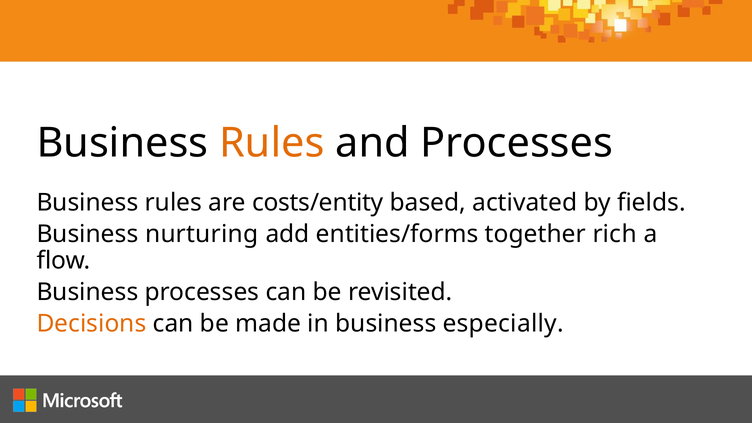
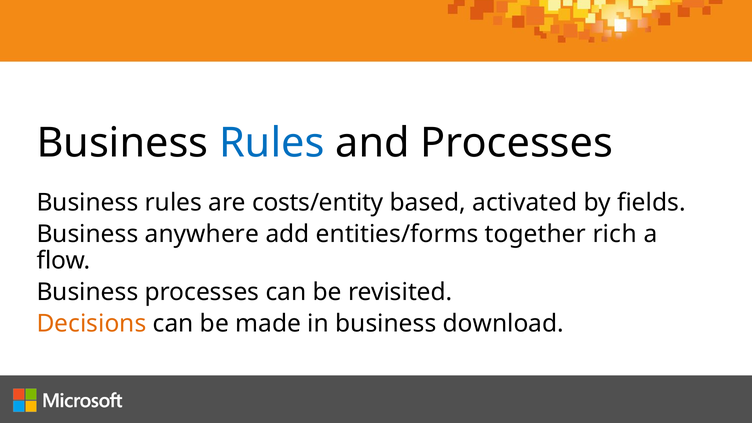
Rules colour: orange -> blue (272, 143)
nurturing: nurturing -> anywhere (202, 234)
especially: especially -> download (503, 323)
